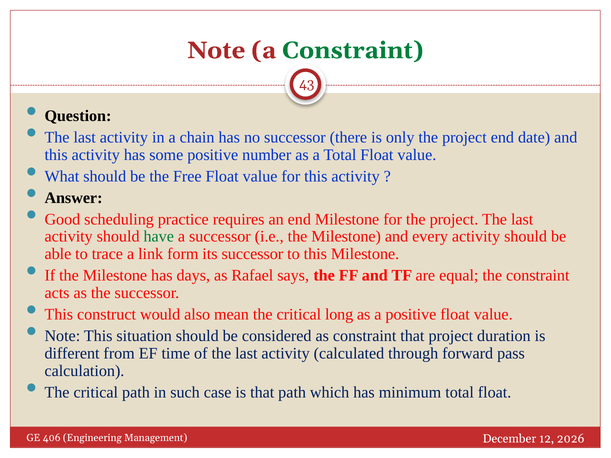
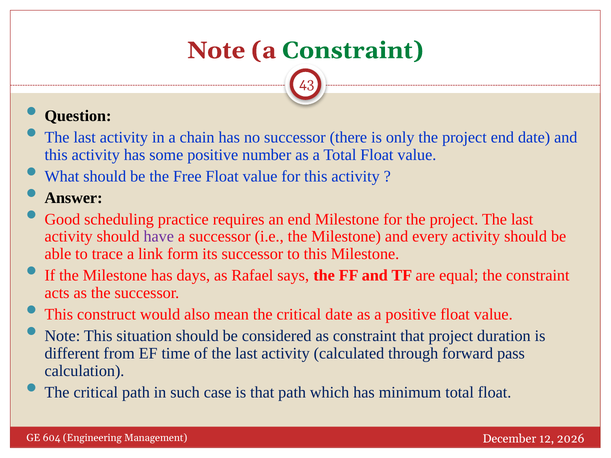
have colour: green -> purple (159, 237)
critical long: long -> date (339, 315)
406: 406 -> 604 (52, 438)
